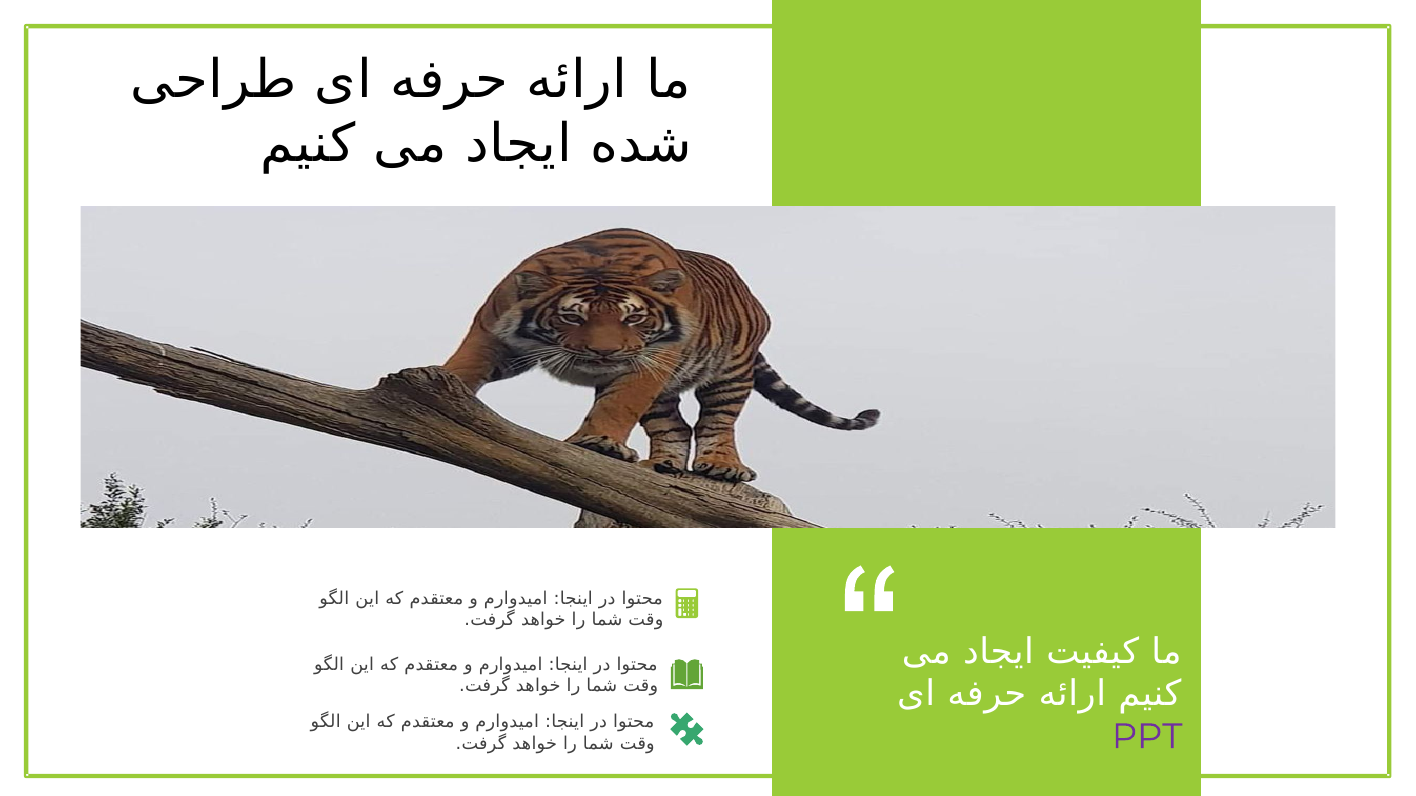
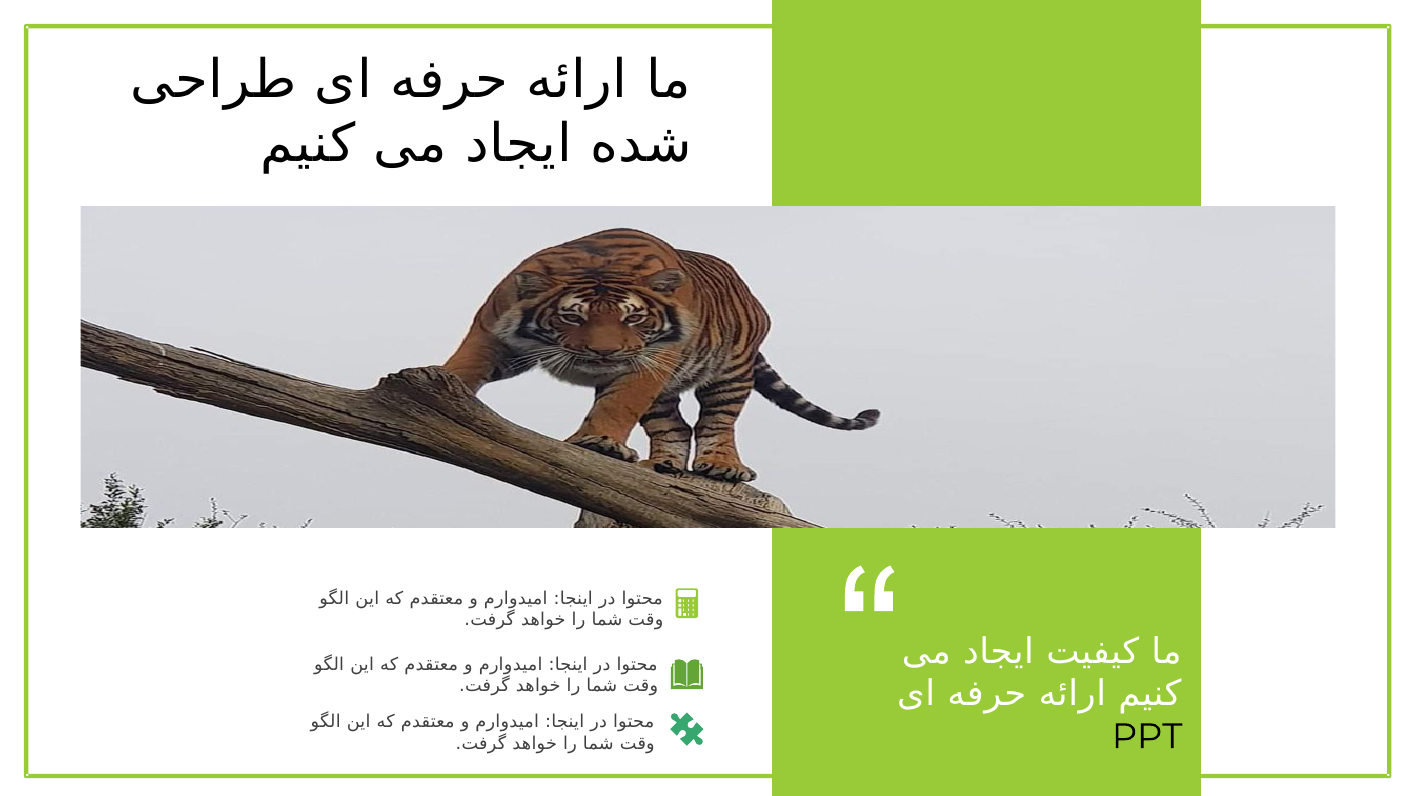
PPT colour: purple -> black (1147, 737)
